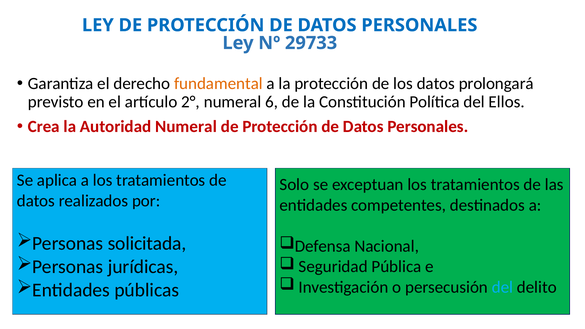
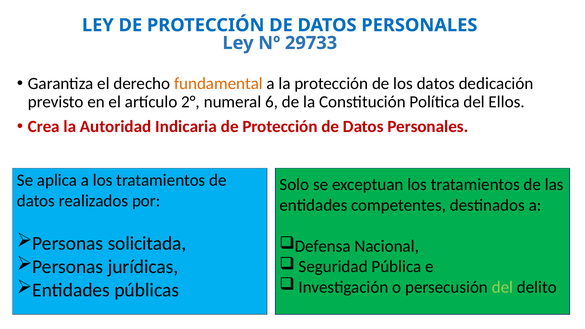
prolongará: prolongará -> dedicación (496, 84)
Autoridad Numeral: Numeral -> Indicaria (186, 127)
del colour: light blue -> light green (502, 287)
